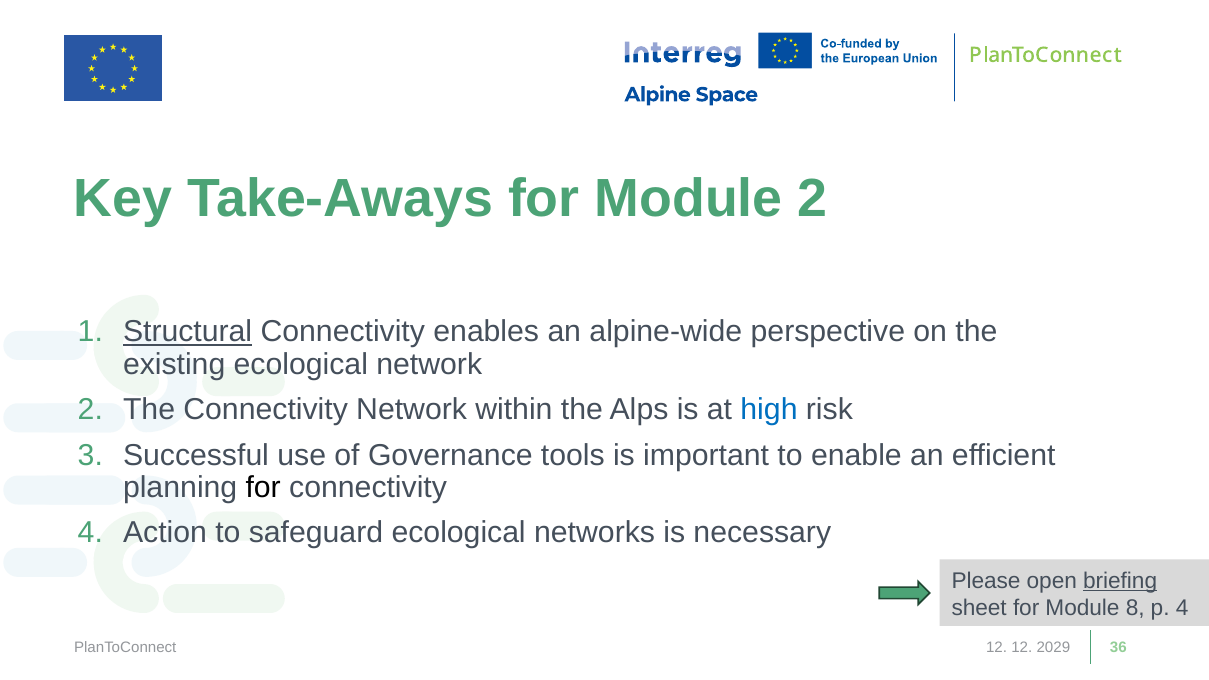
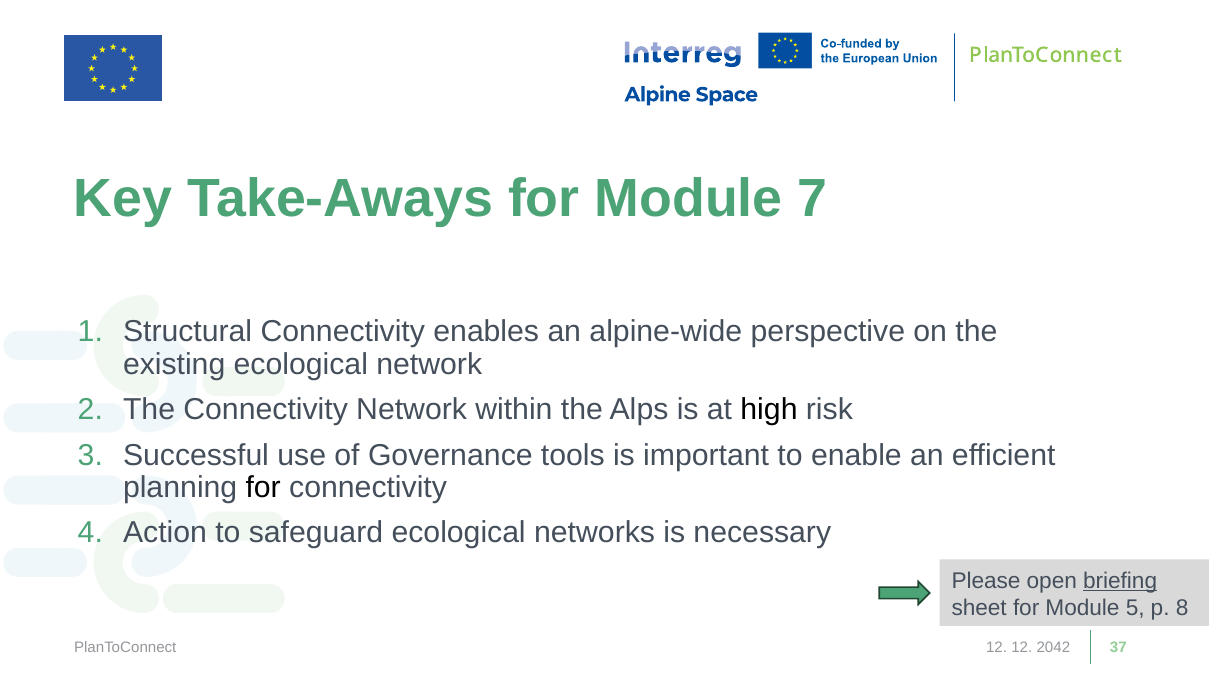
Module 2: 2 -> 7 (812, 198)
Structural underline: present -> none (188, 332)
high colour: blue -> black (769, 410)
8: 8 -> 5 (1135, 608)
p 4: 4 -> 8 (1182, 608)
2029: 2029 -> 2042 (1053, 648)
36: 36 -> 37 (1118, 648)
